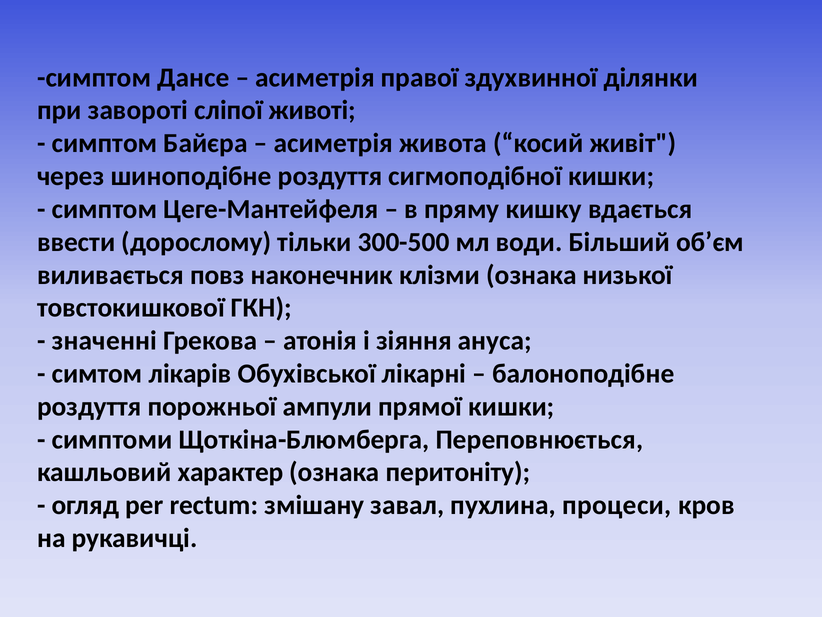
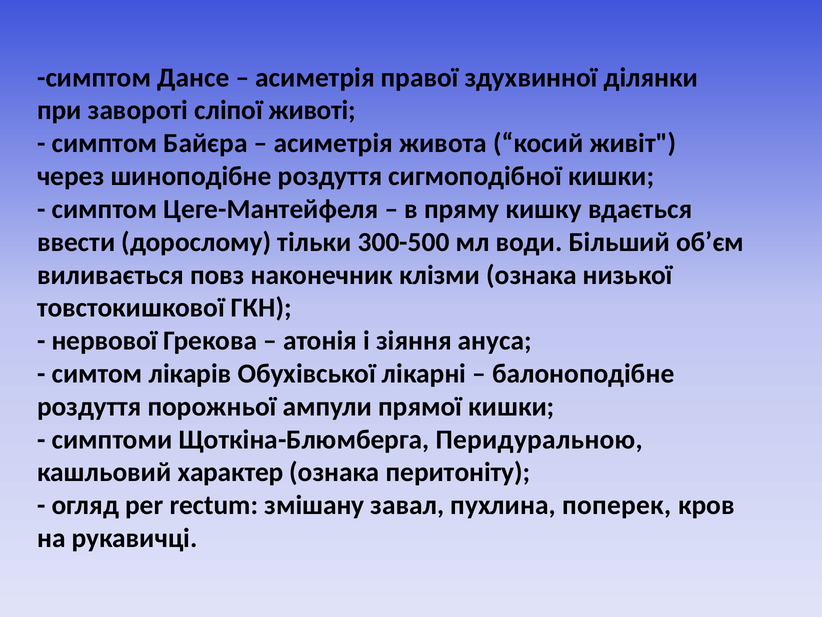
значенні: значенні -> нервової (105, 340)
Переповнюється: Переповнюється -> Перидуральною (539, 439)
процеси: процеси -> поперек (617, 505)
